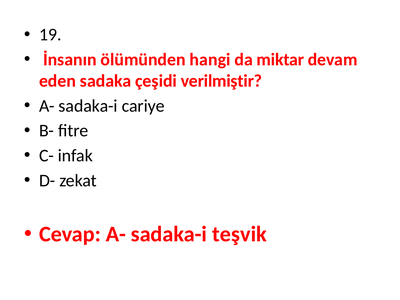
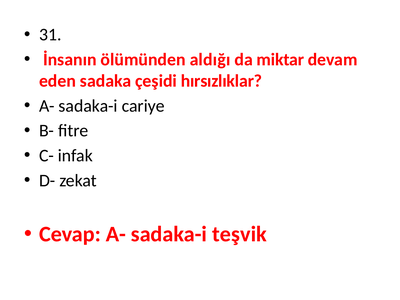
19: 19 -> 31 (50, 35)
hangi: hangi -> aldığı (210, 60)
verilmiştir: verilmiştir -> hırsızlıklar (221, 81)
